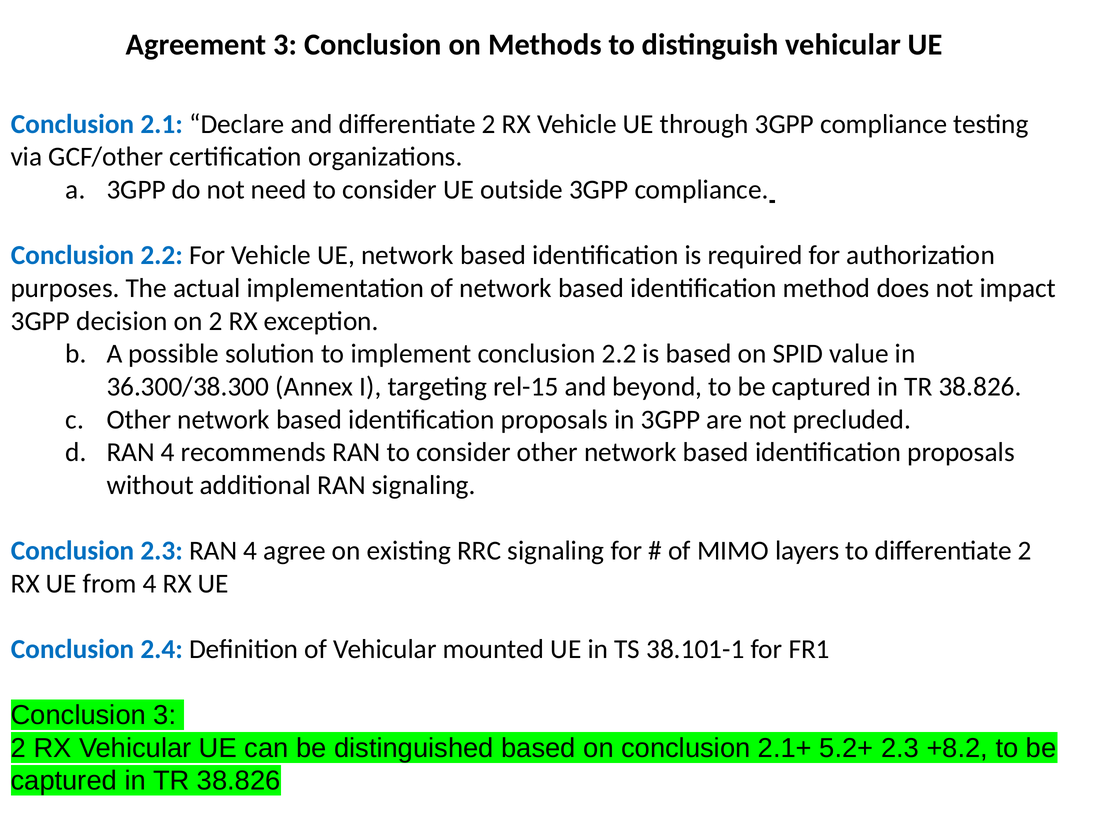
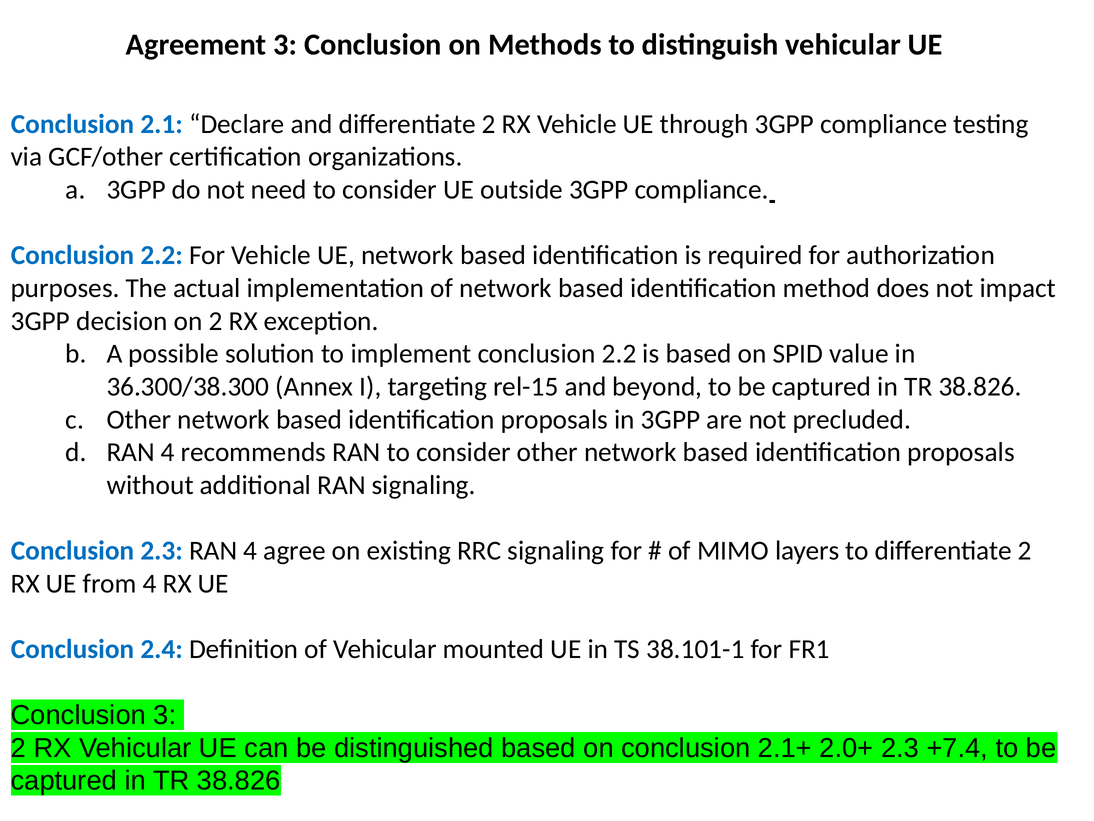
5.2+: 5.2+ -> 2.0+ (846, 748)
+8.2: +8.2 -> +7.4 (957, 748)
